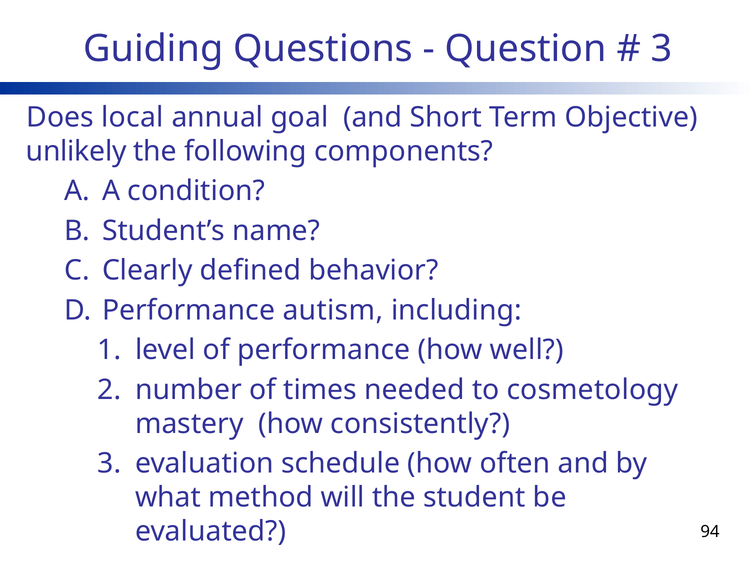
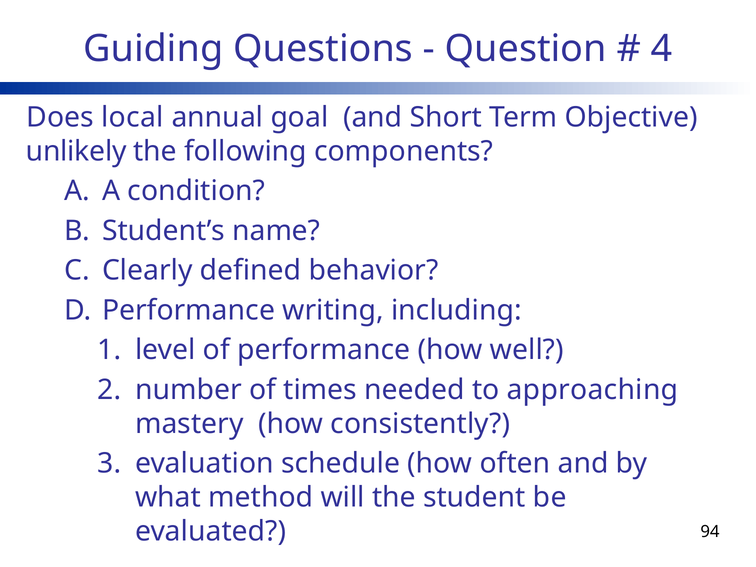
3: 3 -> 4 (662, 49)
autism: autism -> writing (333, 310)
cosmetology: cosmetology -> approaching (592, 390)
